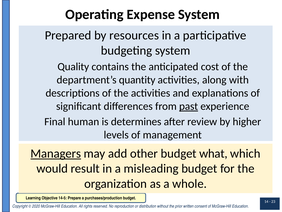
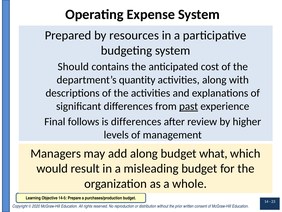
Quality: Quality -> Should (73, 67)
human: human -> follows (84, 121)
is determines: determines -> differences (136, 121)
Managers underline: present -> none (56, 153)
add other: other -> along (144, 153)
